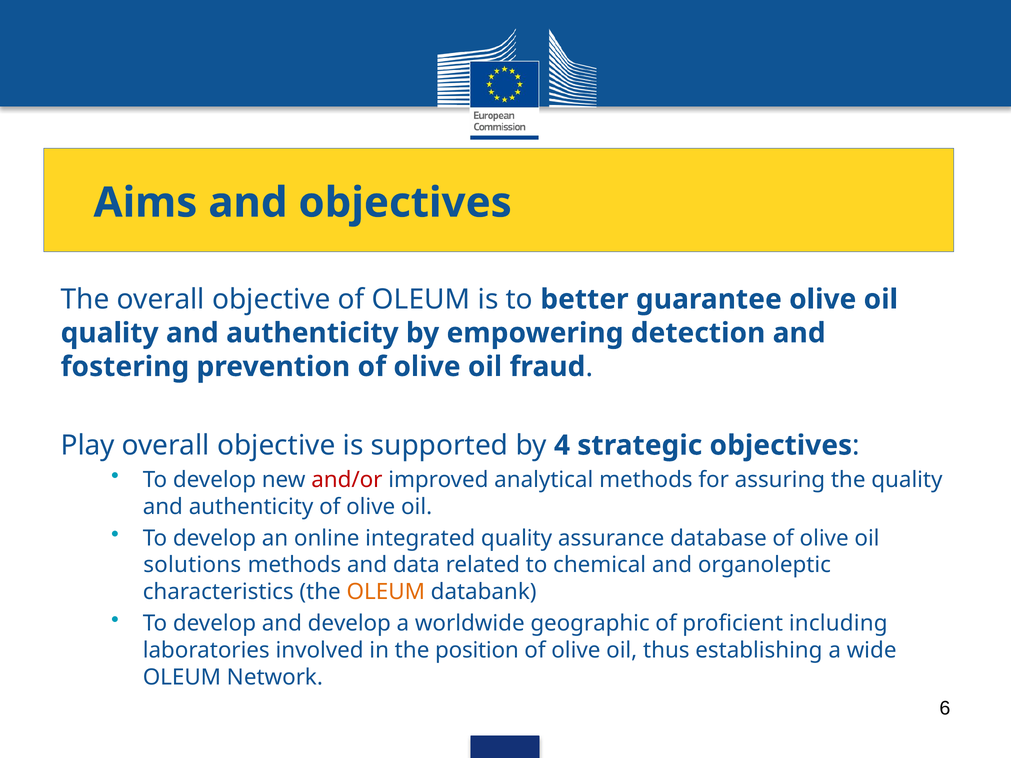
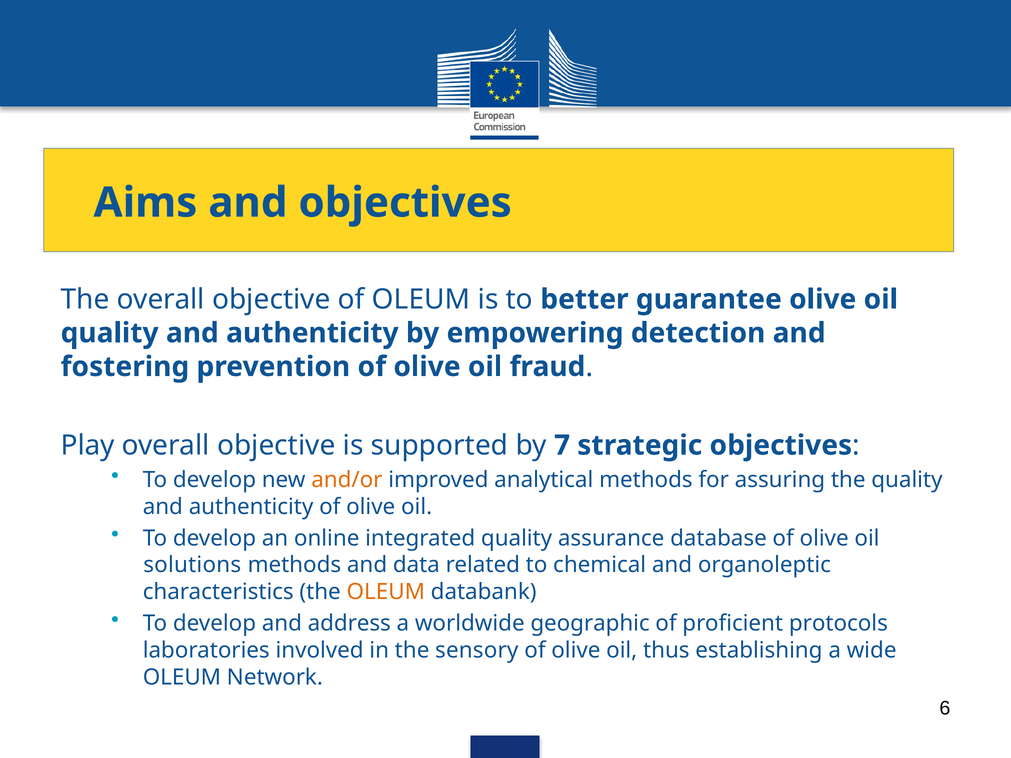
4: 4 -> 7 (562, 446)
and/or colour: red -> orange (347, 480)
and develop: develop -> address (349, 624)
including: including -> protocols (838, 624)
position: position -> sensory (477, 651)
